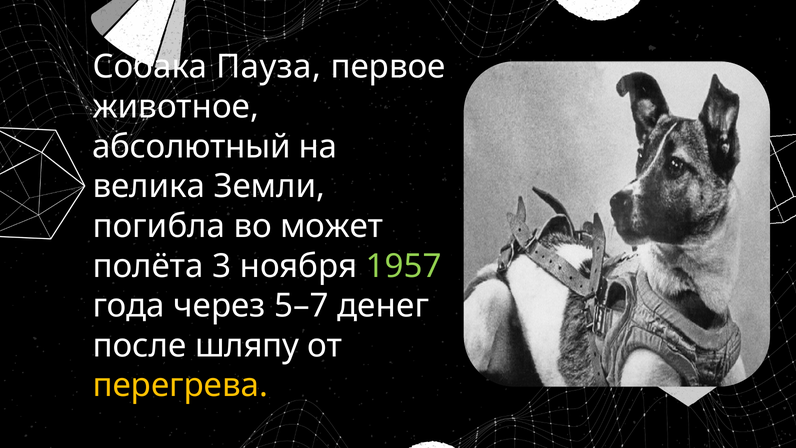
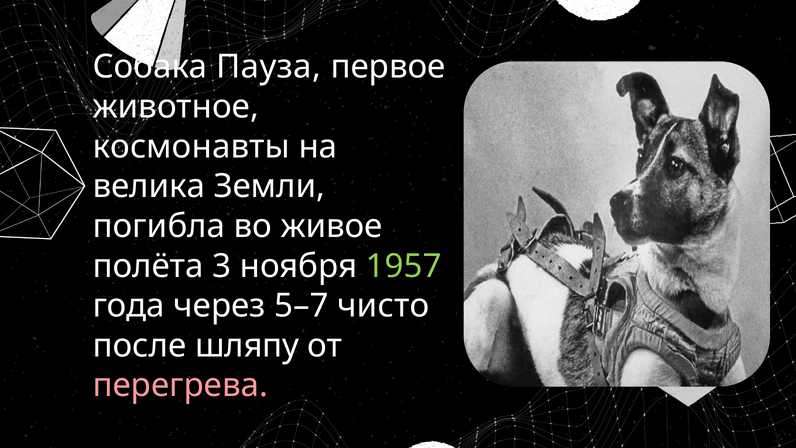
абсолютный: абсолютный -> космонавты (191, 147)
может: может -> живое (332, 226)
денег: денег -> чисто (383, 306)
перегрева colour: yellow -> pink (180, 385)
